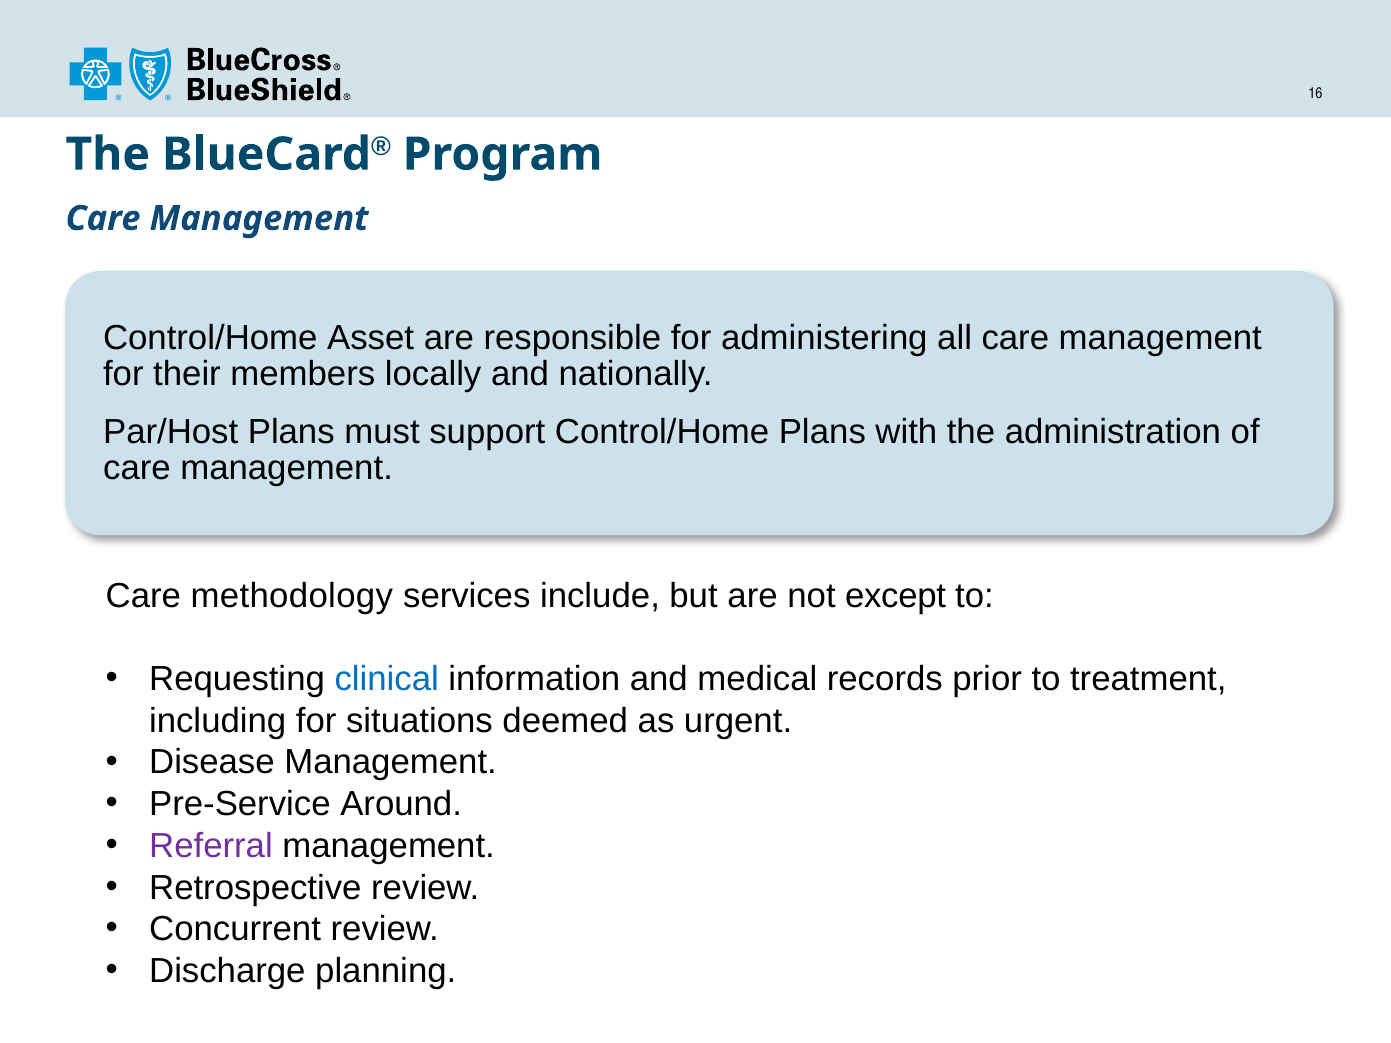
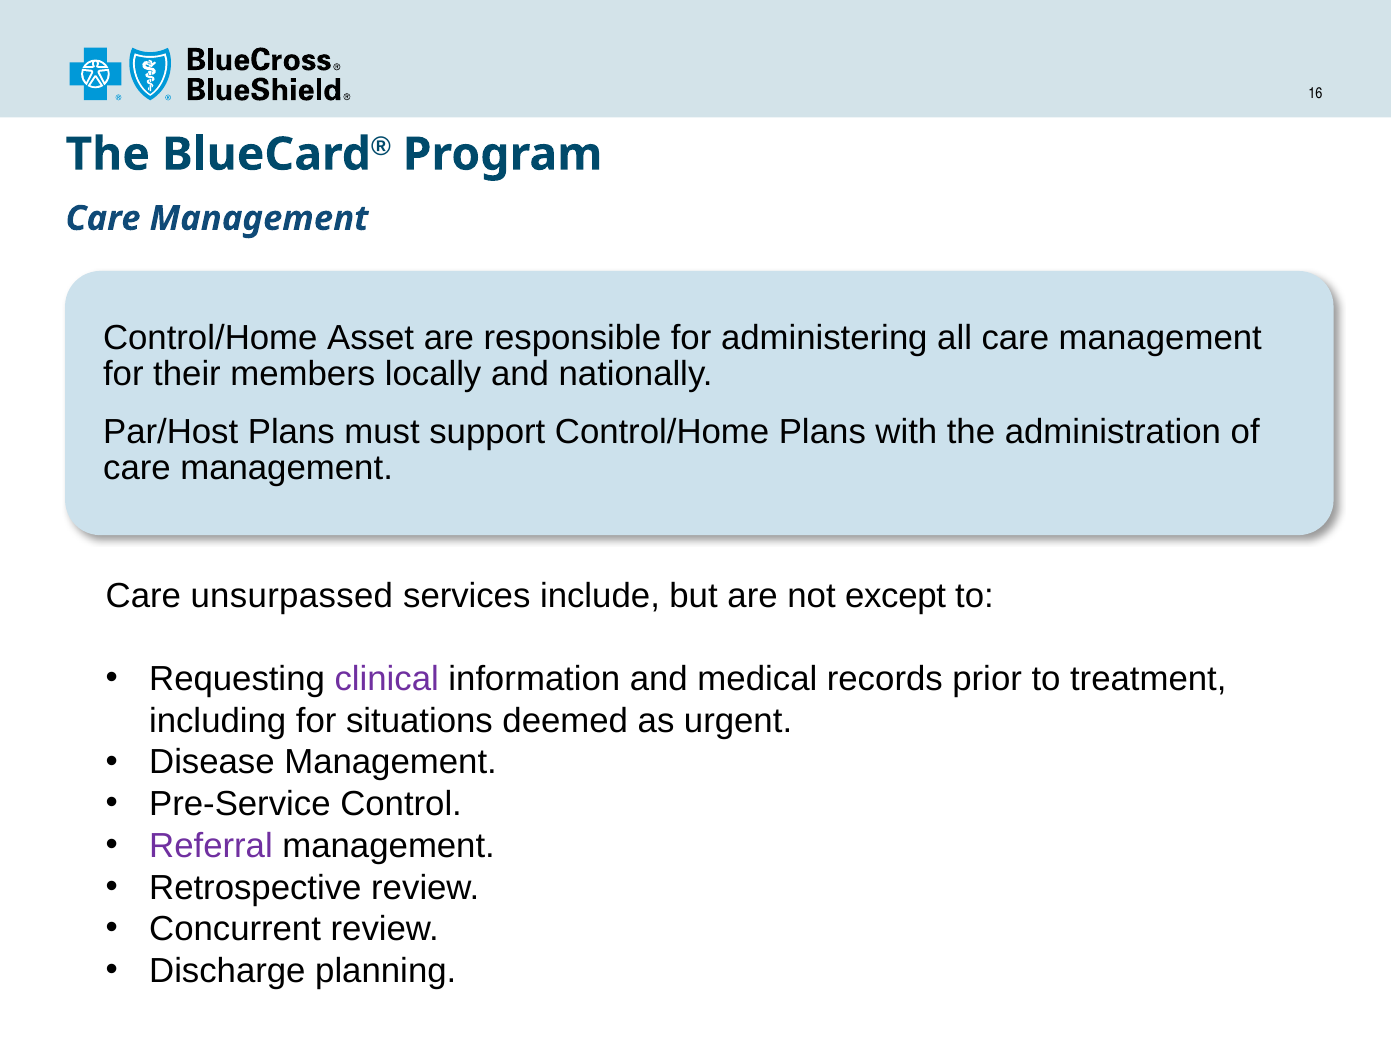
methodology: methodology -> unsurpassed (292, 596)
clinical colour: blue -> purple (387, 679)
Around: Around -> Control (401, 804)
